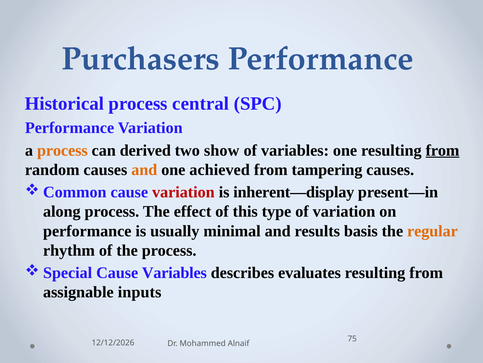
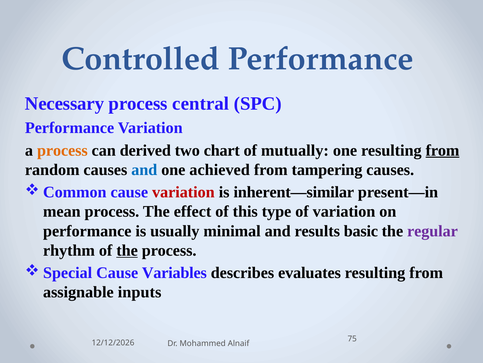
Purchasers: Purchasers -> Controlled (141, 59)
Historical: Historical -> Necessary (65, 104)
show: show -> chart (222, 150)
of variables: variables -> mutually (295, 150)
and colour: orange -> blue (144, 169)
inherent—display: inherent—display -> inherent—similar (294, 192)
along: along -> mean (62, 211)
basis: basis -> basic (361, 231)
regular colour: orange -> purple (432, 231)
the underline: none -> present (127, 250)
